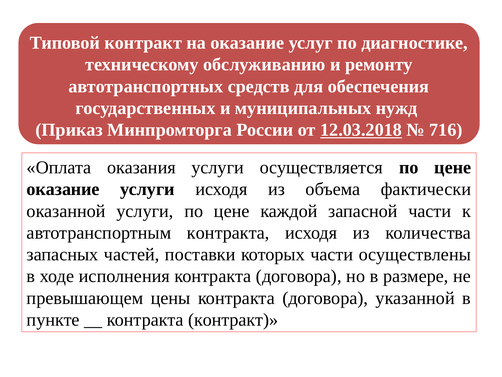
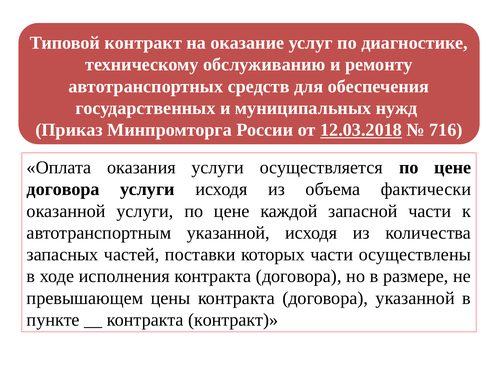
оказание: оказание -> договора (63, 189)
автотранспортным контракта: контракта -> указанной (228, 232)
